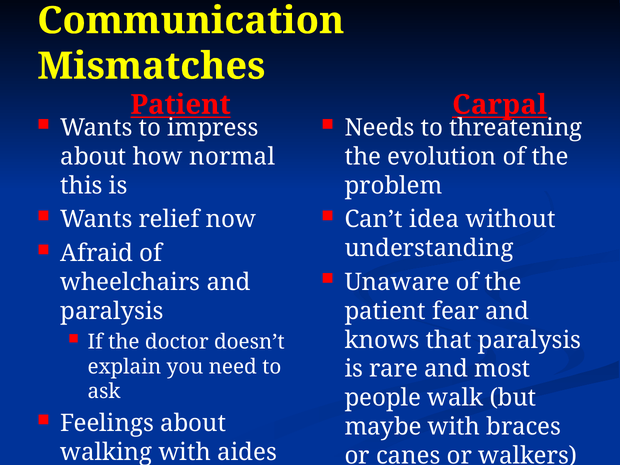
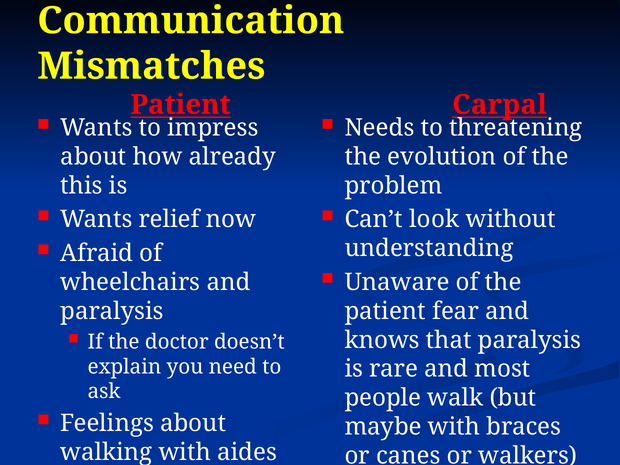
normal: normal -> already (232, 157)
idea: idea -> look (434, 219)
